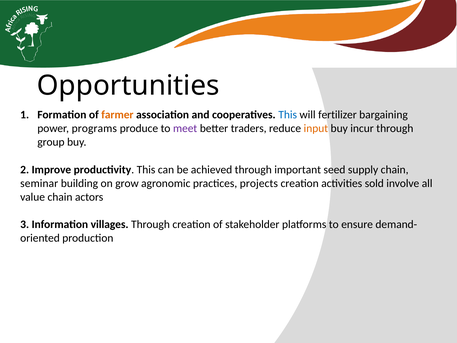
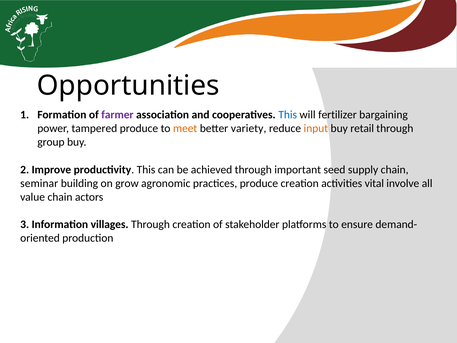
farmer colour: orange -> purple (117, 115)
programs: programs -> tampered (94, 128)
meet colour: purple -> orange (185, 128)
traders: traders -> variety (249, 128)
incur: incur -> retail (362, 128)
practices projects: projects -> produce (259, 183)
sold: sold -> vital (374, 183)
